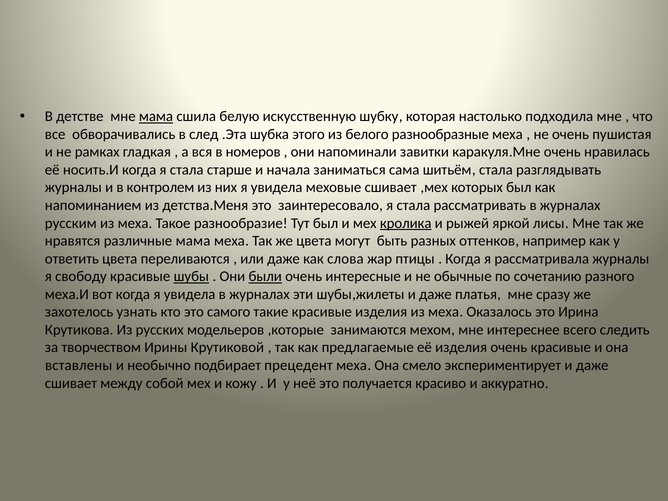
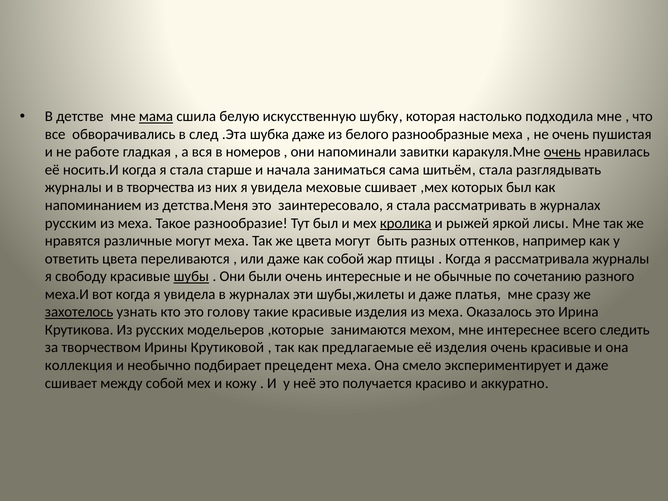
шубка этого: этого -> даже (308, 134)
рамках: рамках -> работе (97, 152)
очень underline: none -> present (562, 152)
контролем: контролем -> творчества (160, 188)
различные мама: мама -> могут (193, 241)
как слова: слова -> собой (346, 259)
были underline: present -> none (265, 276)
захотелось underline: none -> present (79, 312)
самого: самого -> голову (229, 312)
вставлены: вставлены -> коллекция (79, 365)
